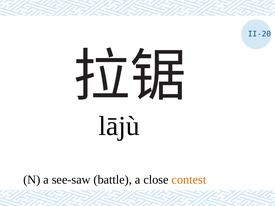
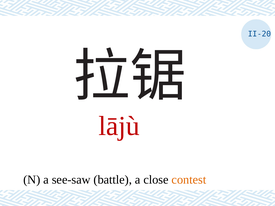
lājù colour: black -> red (119, 126)
